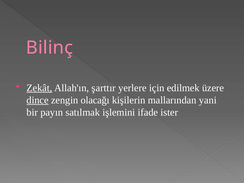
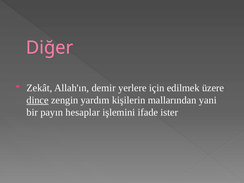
Bilinç: Bilinç -> Diğer (50, 48)
Zekât underline: present -> none (39, 88)
şarttır: şarttır -> demir (104, 88)
olacağı: olacağı -> yardım (95, 100)
satılmak: satılmak -> hesaplar (83, 112)
